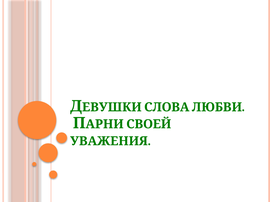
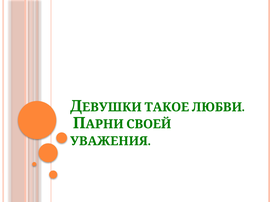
СЛОВА: СЛОВА -> ТАКОЕ (167, 107)
